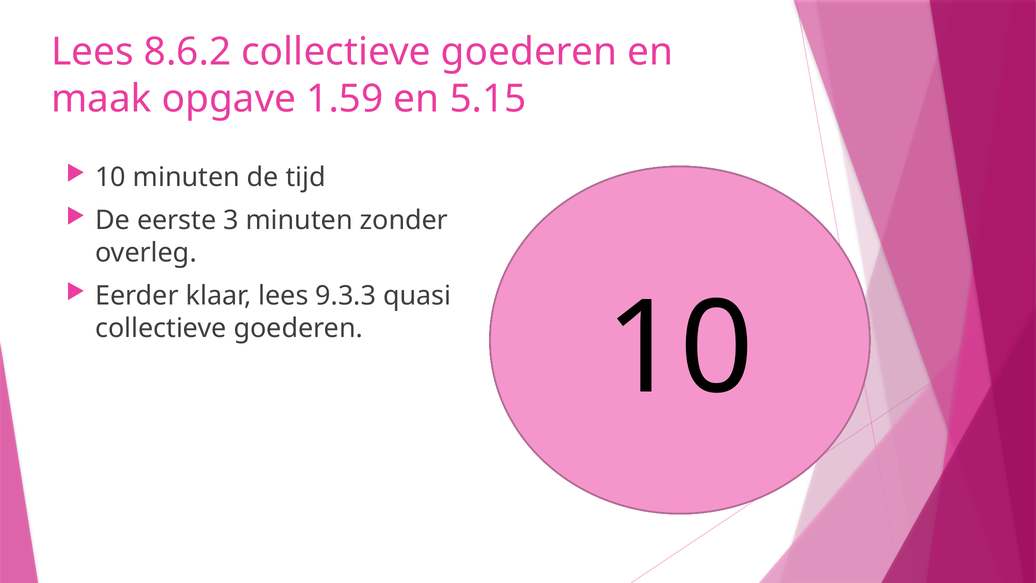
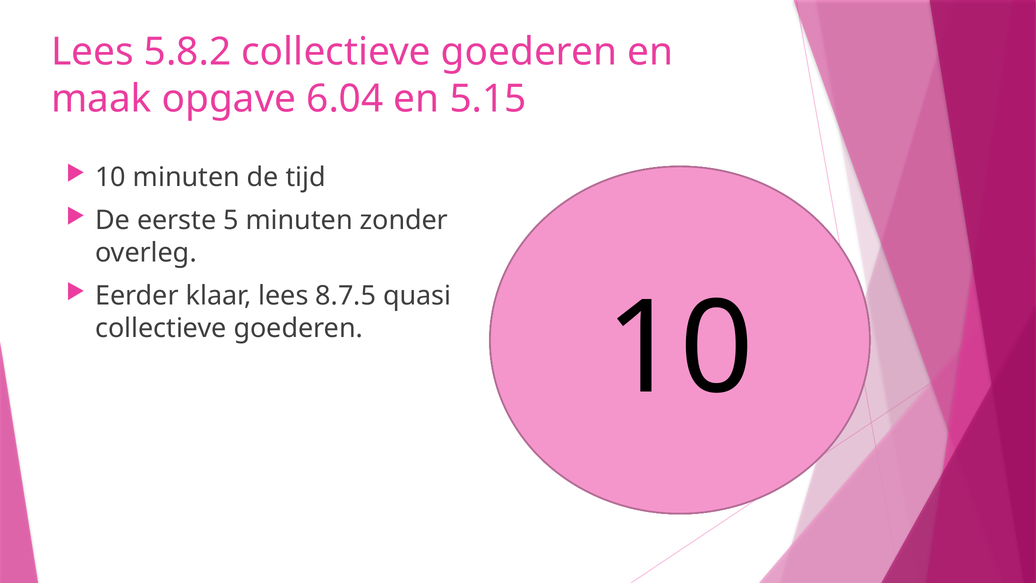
8.6.2: 8.6.2 -> 5.8.2 (188, 52)
1.59: 1.59 -> 6.04 (345, 99)
3: 3 -> 5 (231, 220)
9.3.3: 9.3.3 -> 8.7.5 (346, 296)
